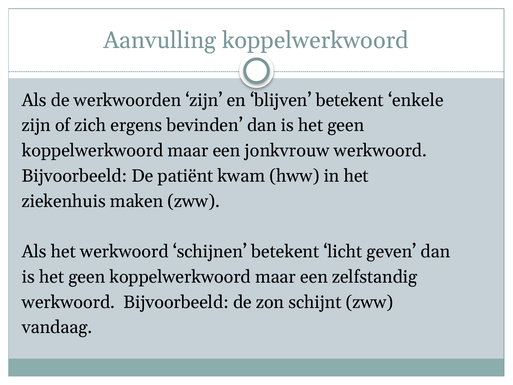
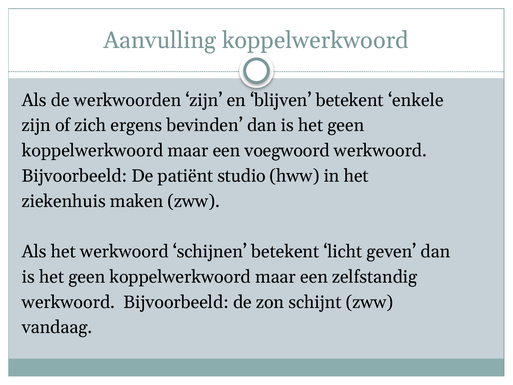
jonkvrouw: jonkvrouw -> voegwoord (287, 151)
kwam: kwam -> studio (242, 176)
